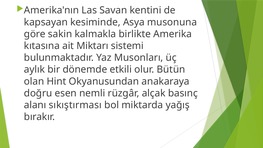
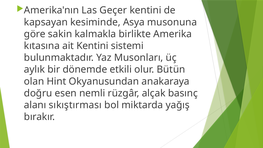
Savan: Savan -> Geçer (113, 10)
ait Miktarı: Miktarı -> Kentini (92, 46)
